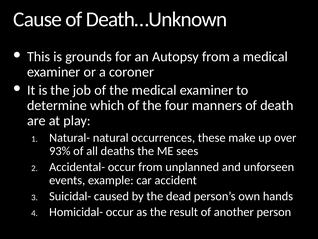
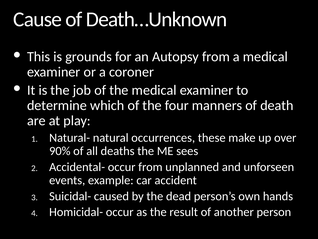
93%: 93% -> 90% (60, 151)
